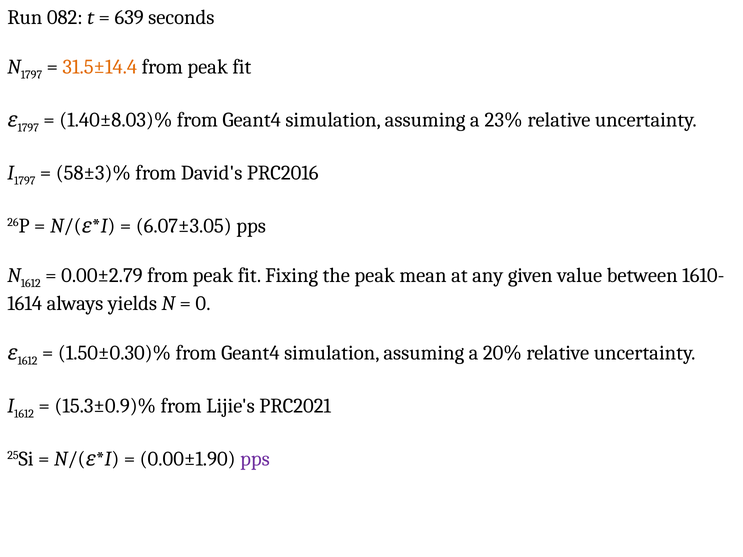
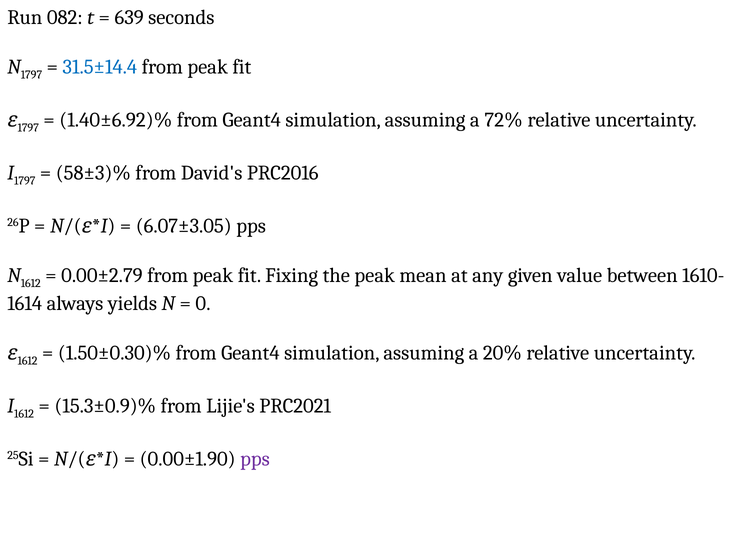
31.5±14.4 colour: orange -> blue (100, 67)
1.40±8.03)%: 1.40±8.03)% -> 1.40±6.92)% (116, 120)
23%: 23% -> 72% (504, 120)
